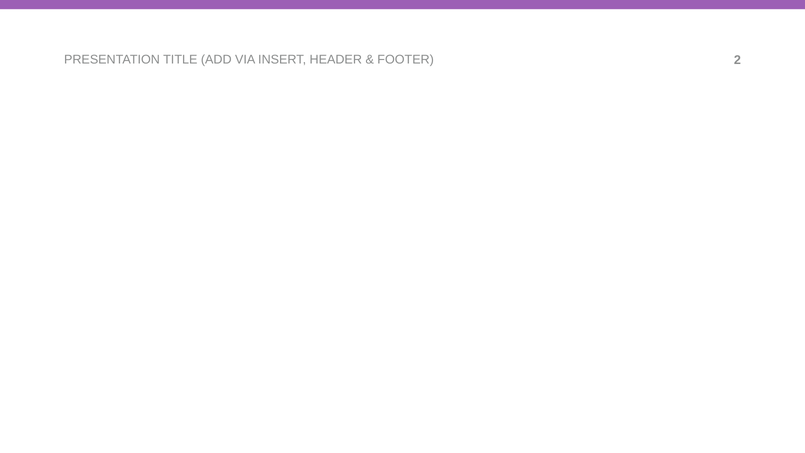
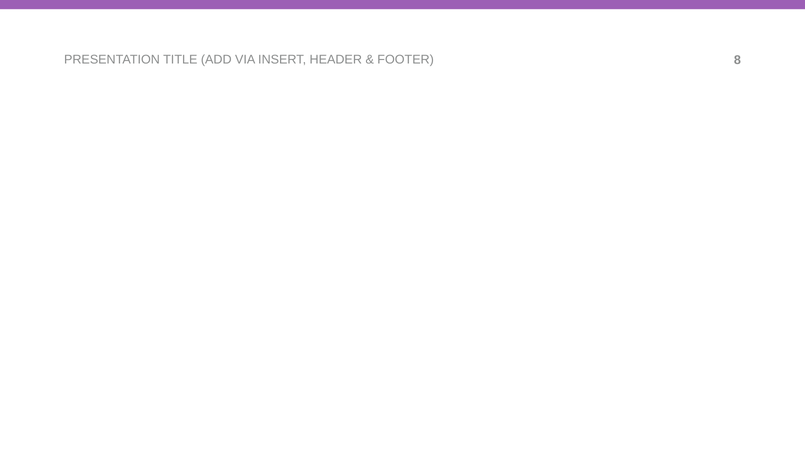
2: 2 -> 8 (737, 60)
